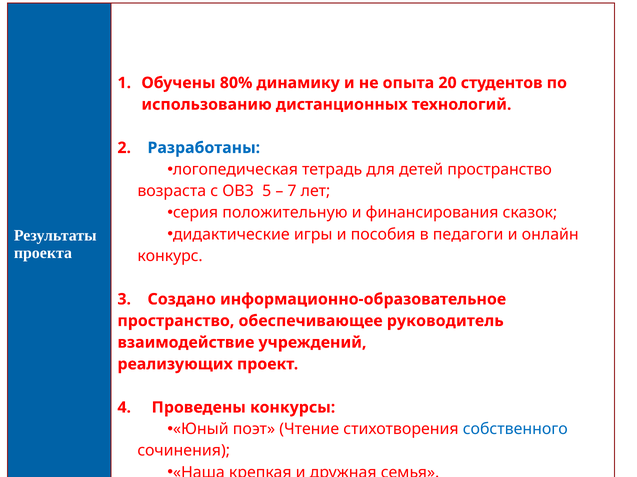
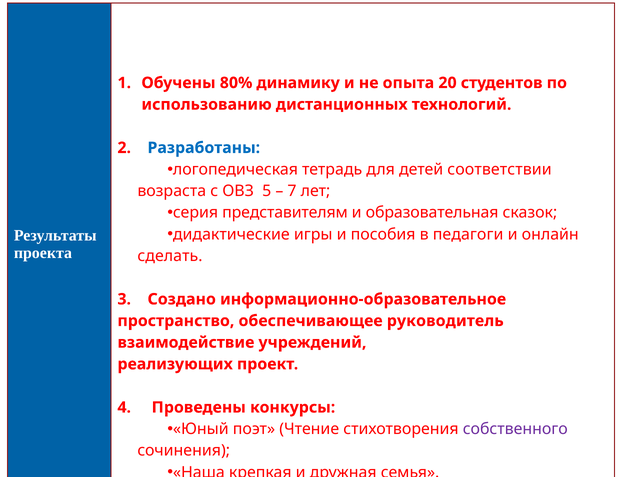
детей пространство: пространство -> соответствии (500, 170)
положительную: положительную -> представителям (285, 213)
финансирования: финансирования -> образовательная (432, 213)
конкурс: конкурс -> сделать (170, 256)
собственного colour: blue -> purple (515, 430)
